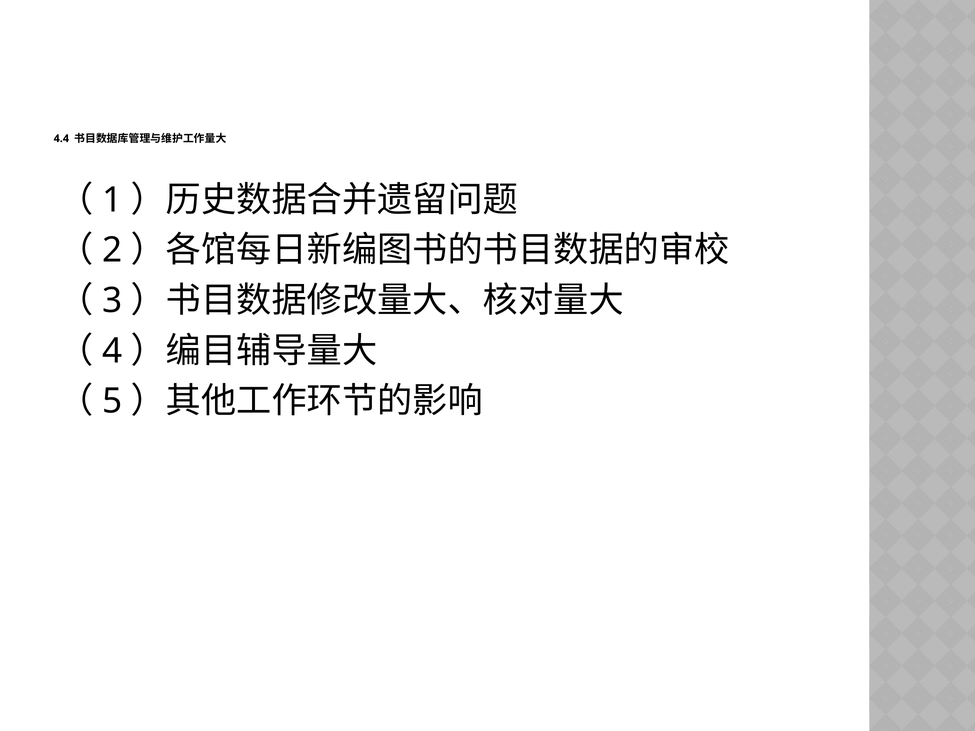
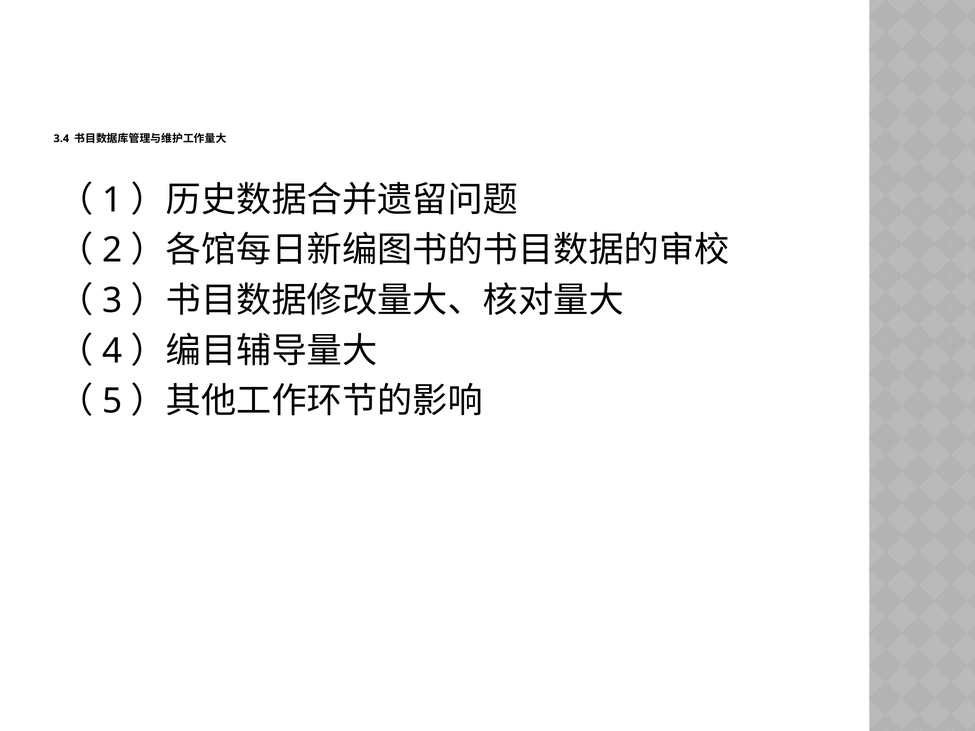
4.4: 4.4 -> 3.4 (61, 139)
